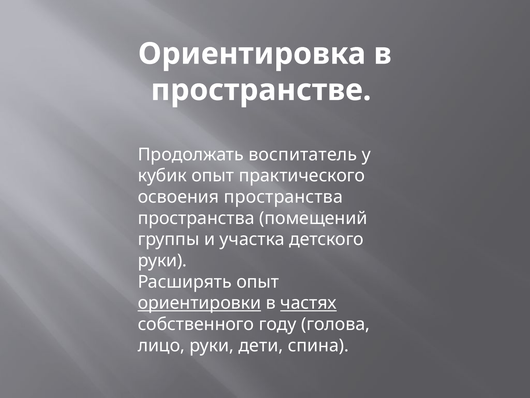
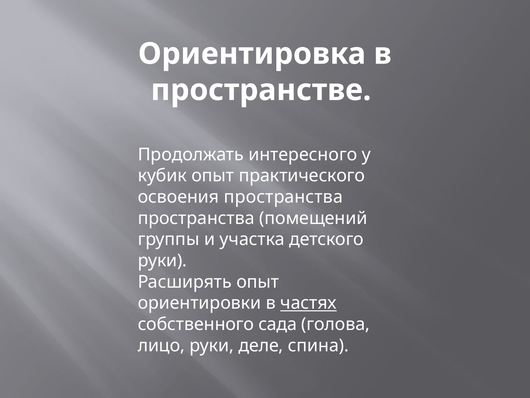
воспитатель: воспитатель -> интересного (303, 154)
ориентировки underline: present -> none (199, 303)
году: году -> сада (278, 324)
дети: дети -> деле (261, 345)
